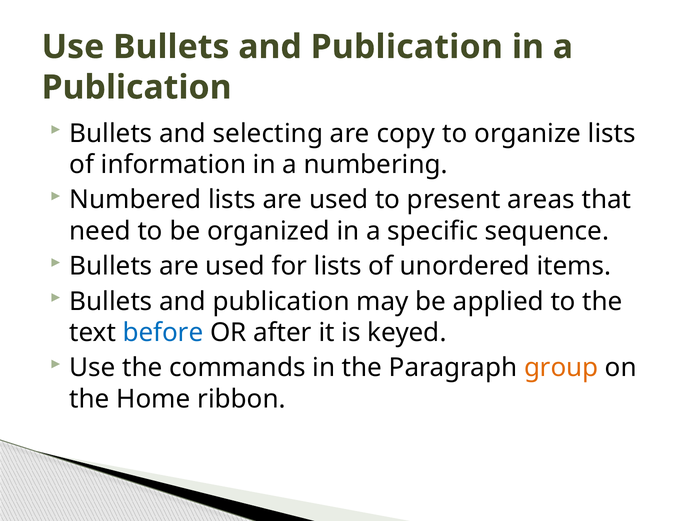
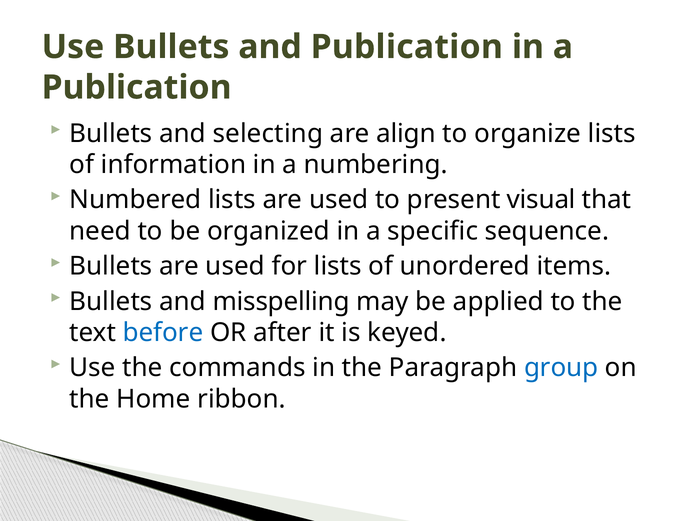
copy: copy -> align (406, 133)
areas: areas -> visual (541, 200)
publication: publication -> misspelling (281, 302)
group colour: orange -> blue (561, 368)
